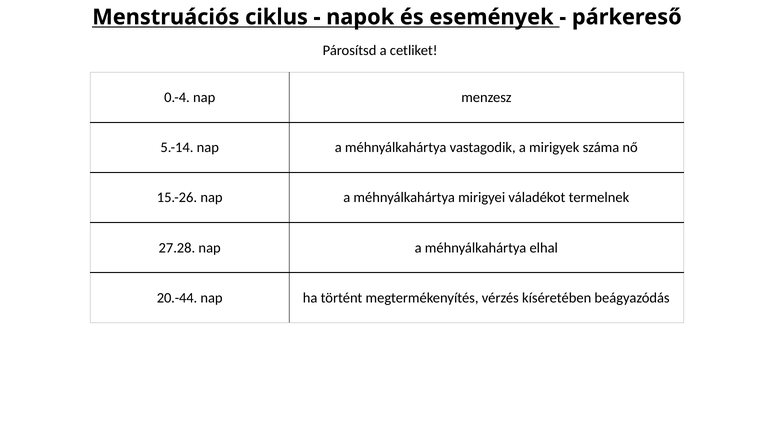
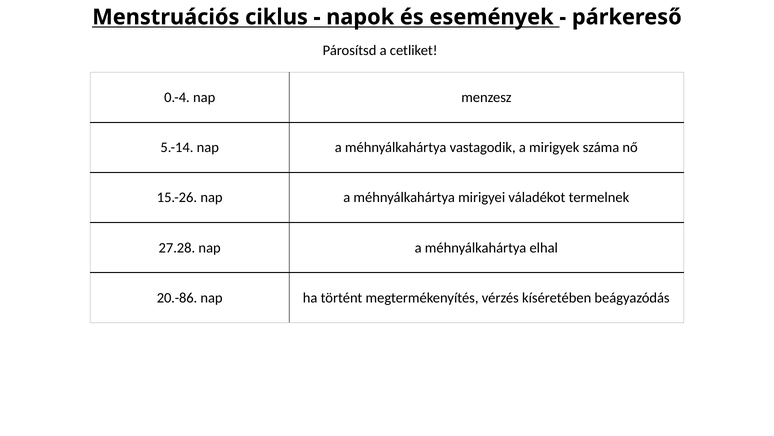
20.-44: 20.-44 -> 20.-86 (177, 297)
